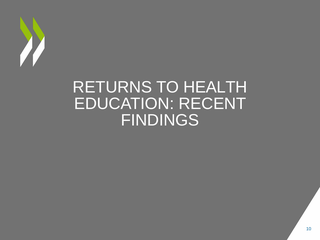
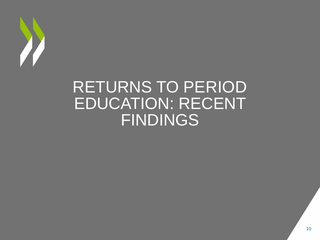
HEALTH: HEALTH -> PERIOD (215, 87)
